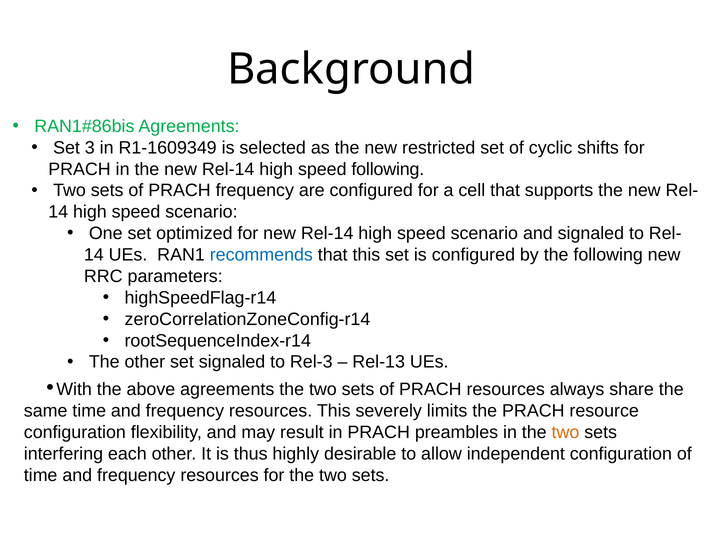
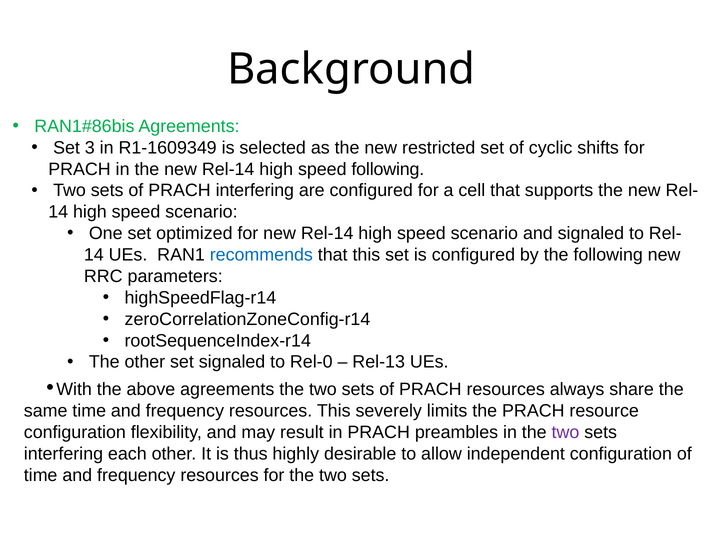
PRACH frequency: frequency -> interfering (255, 190)
Rel-3: Rel-3 -> Rel-0 (311, 362)
two colour: orange -> purple (565, 432)
